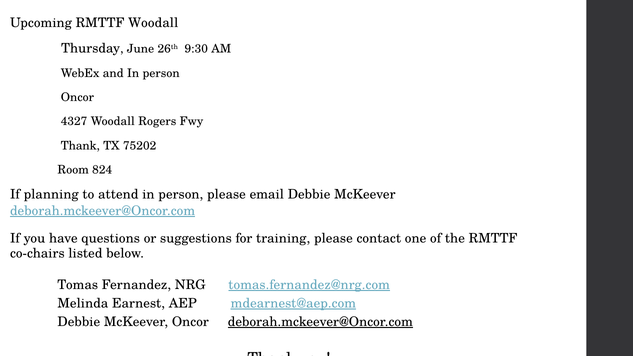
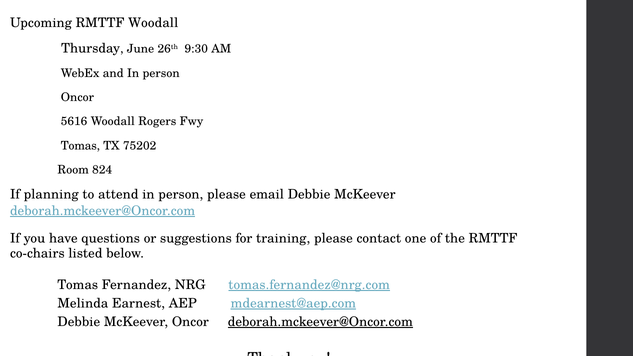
4327: 4327 -> 5616 (74, 122)
Thank: Thank -> Tomas (80, 146)
